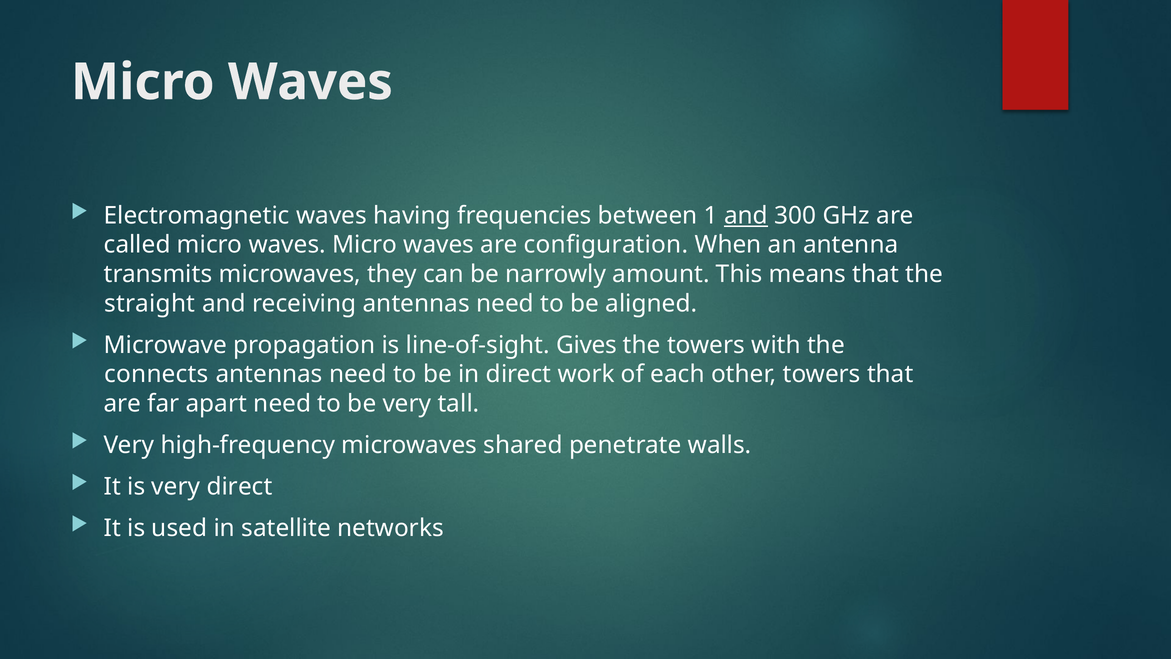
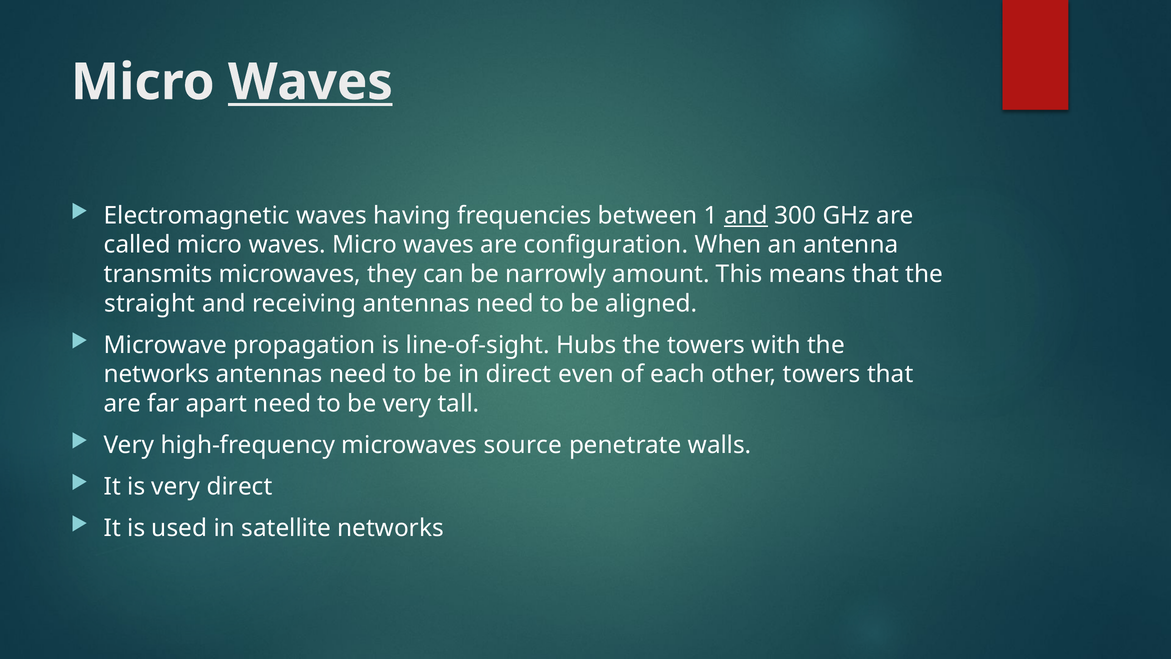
Waves underline: none -> present (310, 82)
Gives: Gives -> Hubs (586, 345)
connects: connects -> networks (157, 374)
work: work -> even (586, 374)
shared: shared -> source (523, 445)
